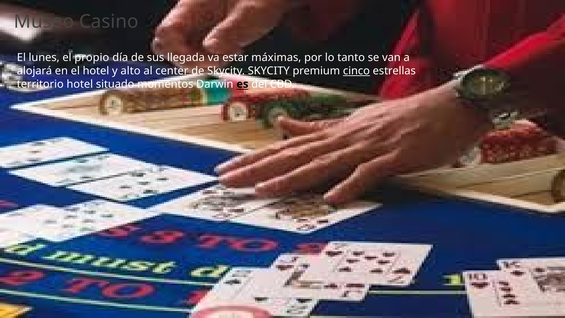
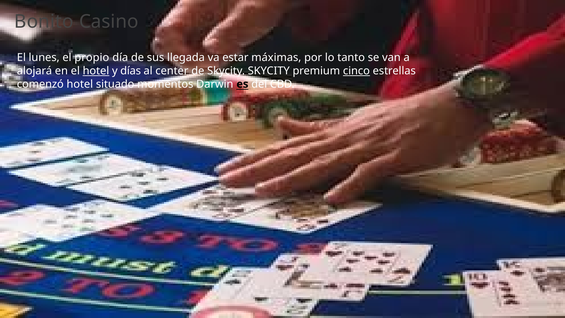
Museo: Museo -> Bonito (44, 21)
hotel underline: none -> present (96, 71)
alto: alto -> días (131, 71)
territorio: territorio -> comenzó (40, 84)
